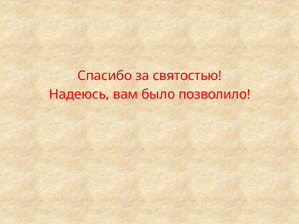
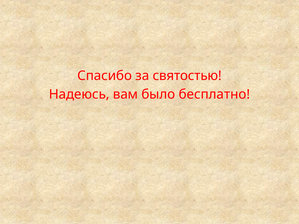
позволило: позволило -> бесплатно (214, 94)
